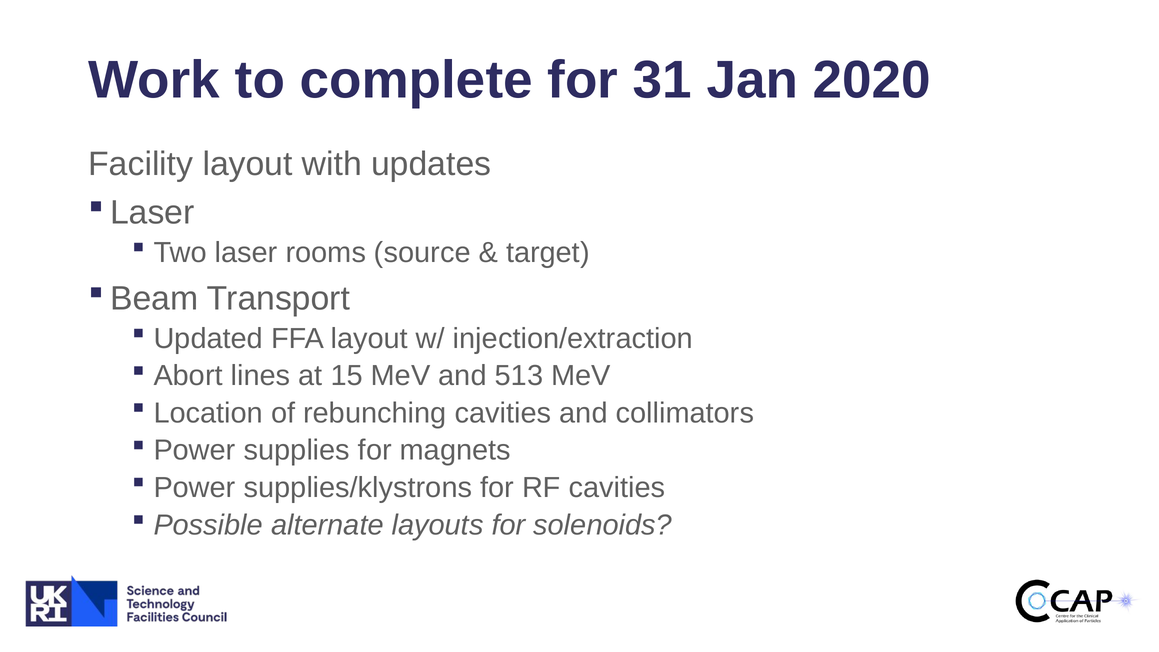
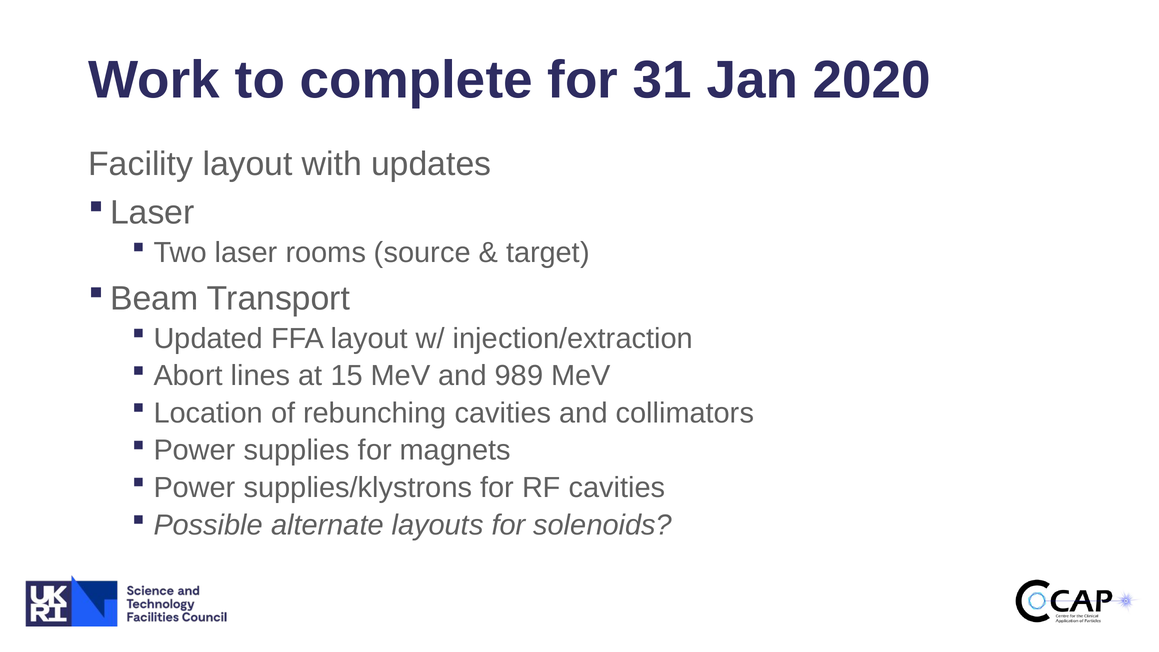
513: 513 -> 989 (519, 376)
